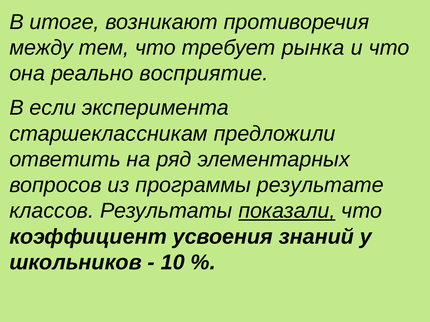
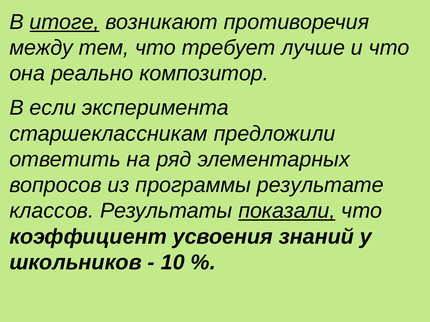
итоге underline: none -> present (65, 22)
рынка: рынка -> лучше (313, 48)
восприятие: восприятие -> композитор (204, 74)
